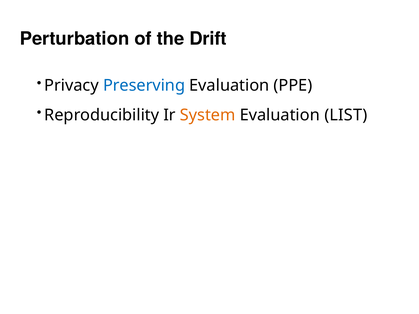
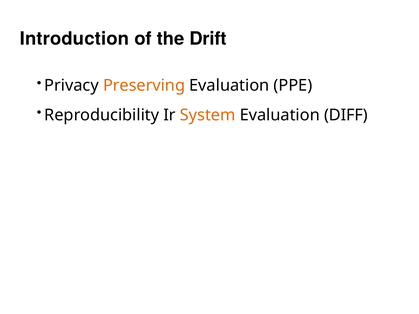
Perturbation: Perturbation -> Introduction (74, 39)
Preserving colour: blue -> orange (144, 86)
LIST: LIST -> DIFF (346, 115)
